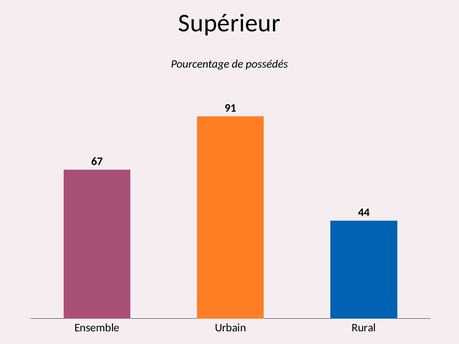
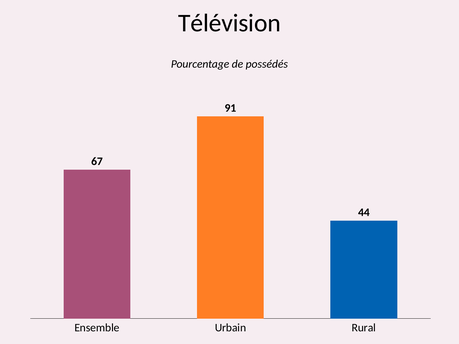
Supérieur: Supérieur -> Télévision (229, 23)
